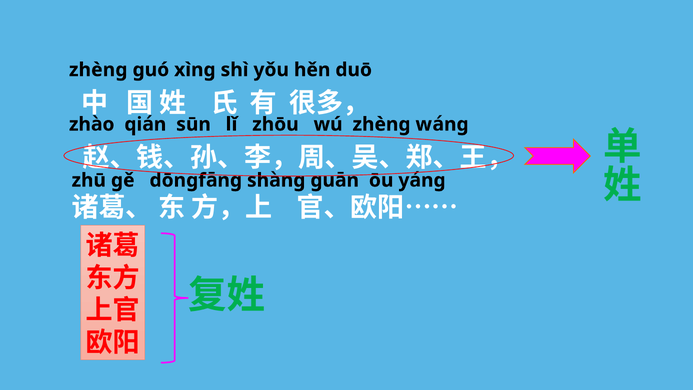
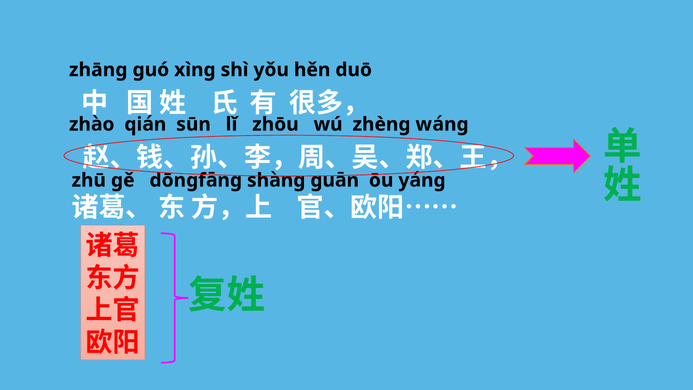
zhènɡ: zhènɡ -> zhānɡ (98, 70)
